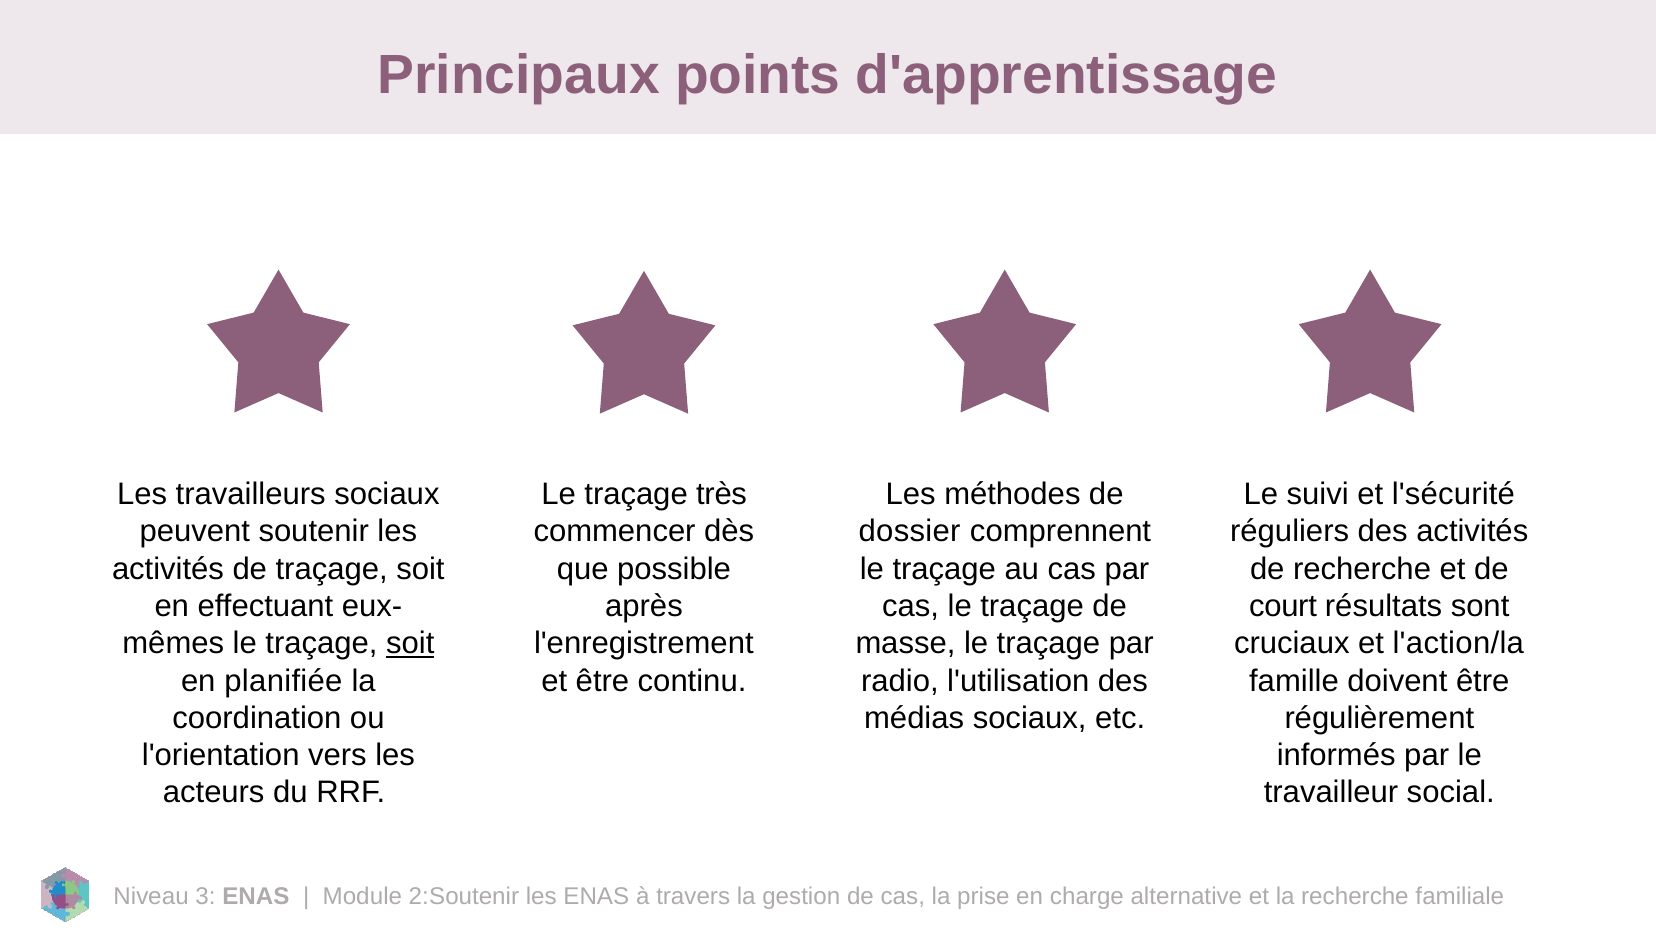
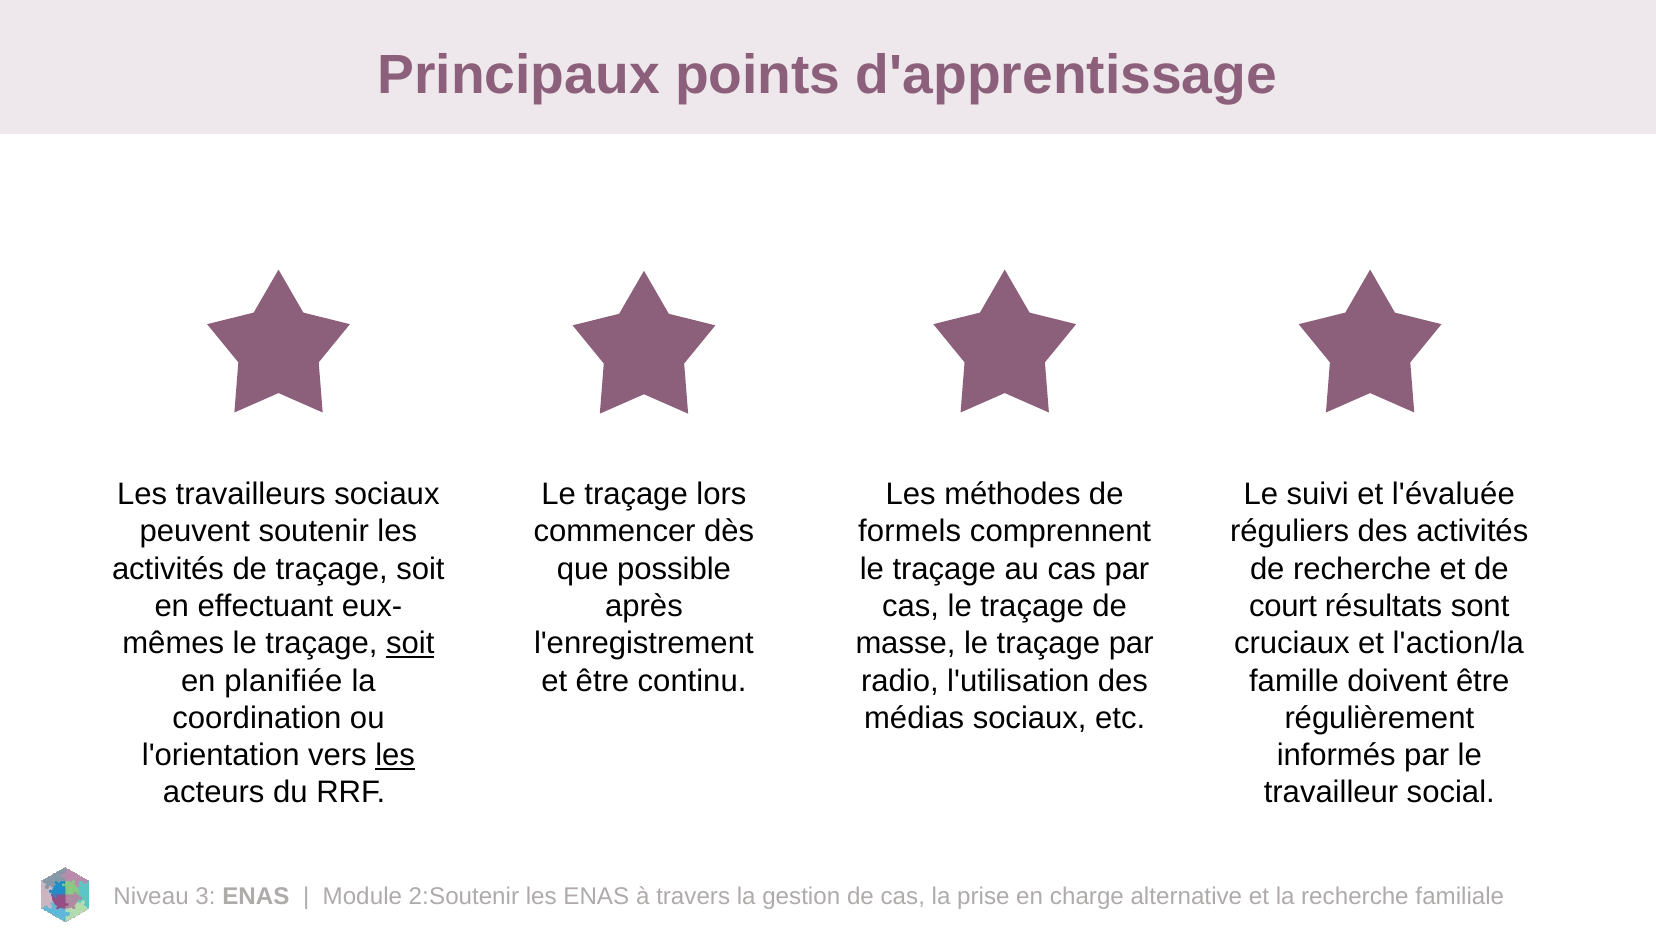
très: très -> lors (721, 494)
l'sécurité: l'sécurité -> l'évaluée (1453, 494)
dossier: dossier -> formels (910, 531)
les underline: none -> present (395, 755)
